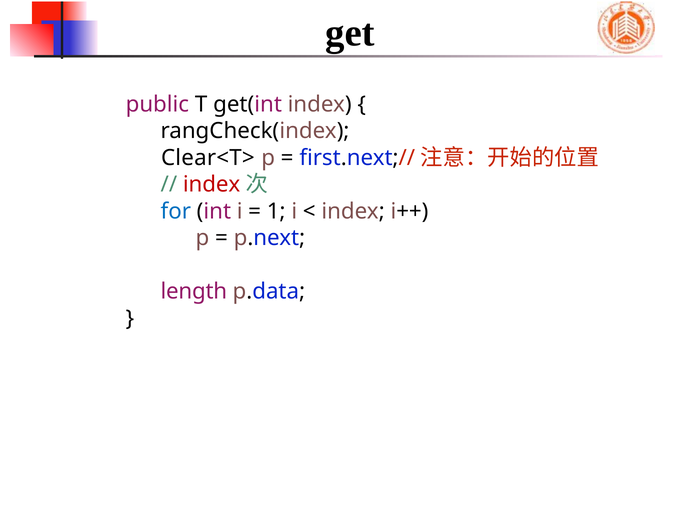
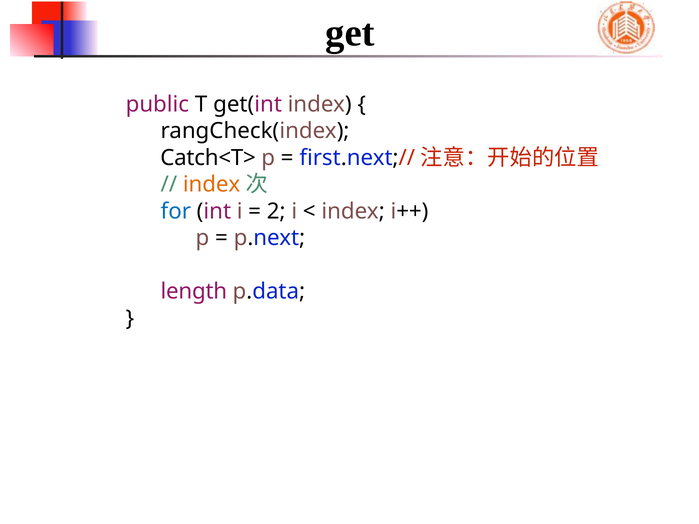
Clear<T>: Clear<T> -> Catch<T> (208, 158)
index colour: red -> orange (212, 185)
1: 1 -> 2 (276, 211)
